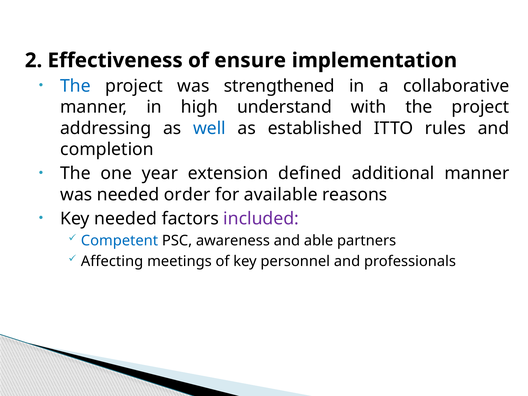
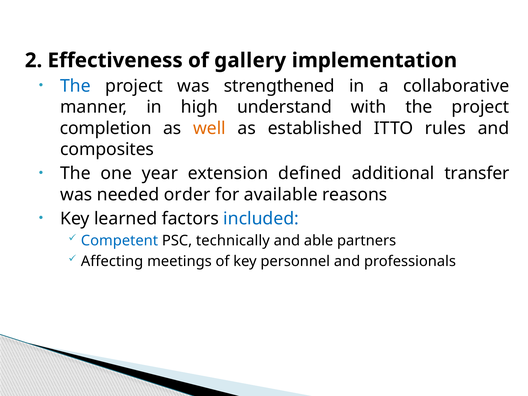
ensure: ensure -> gallery (250, 60)
addressing: addressing -> completion (106, 128)
well colour: blue -> orange (209, 128)
completion: completion -> composites (107, 149)
additional manner: manner -> transfer (477, 173)
Key needed: needed -> learned (126, 219)
included colour: purple -> blue (261, 219)
awareness: awareness -> technically (233, 241)
